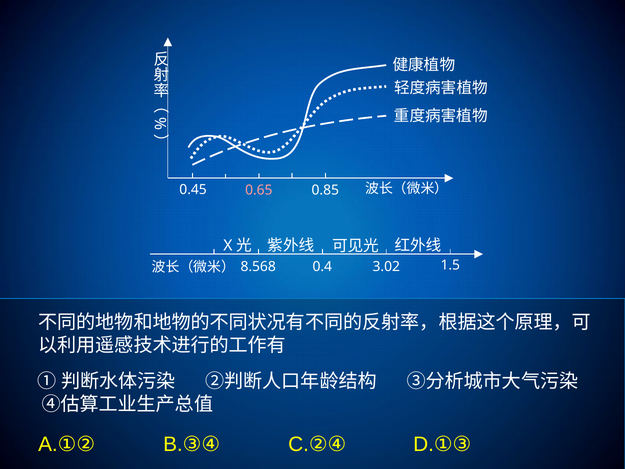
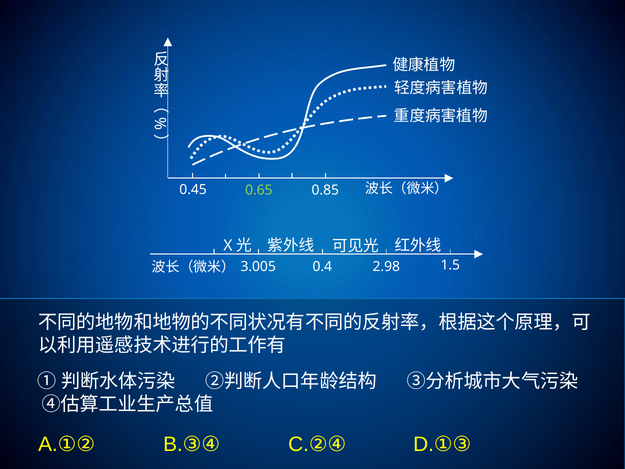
0.65 colour: pink -> light green (259, 190)
8.568: 8.568 -> 3.005 (258, 266)
3.02: 3.02 -> 2.98 (386, 266)
